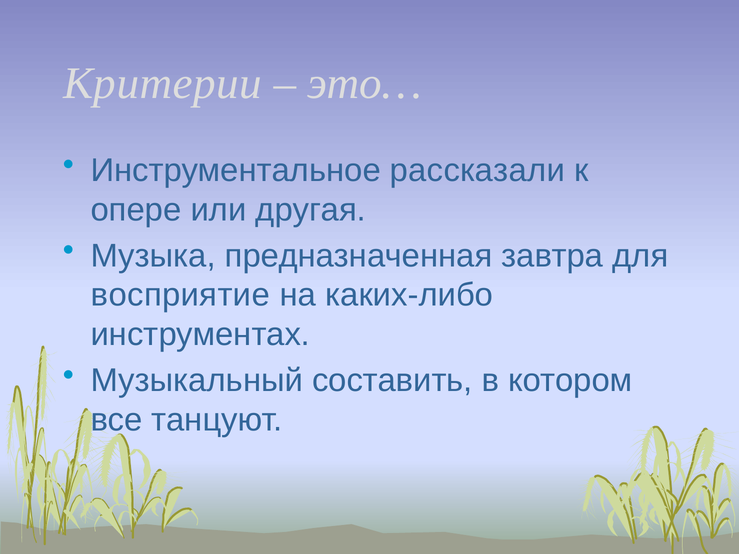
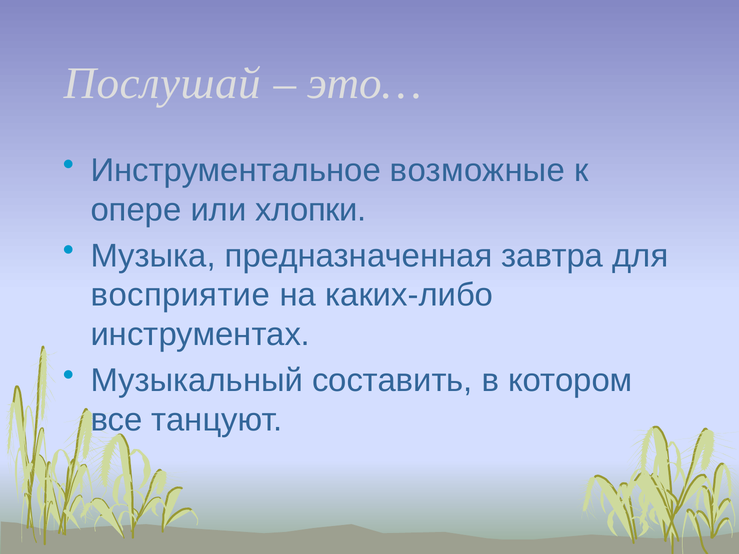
Критерии: Критерии -> Послушай (162, 83)
рассказали: рассказали -> возможные (477, 170)
другая: другая -> хлопки (311, 210)
